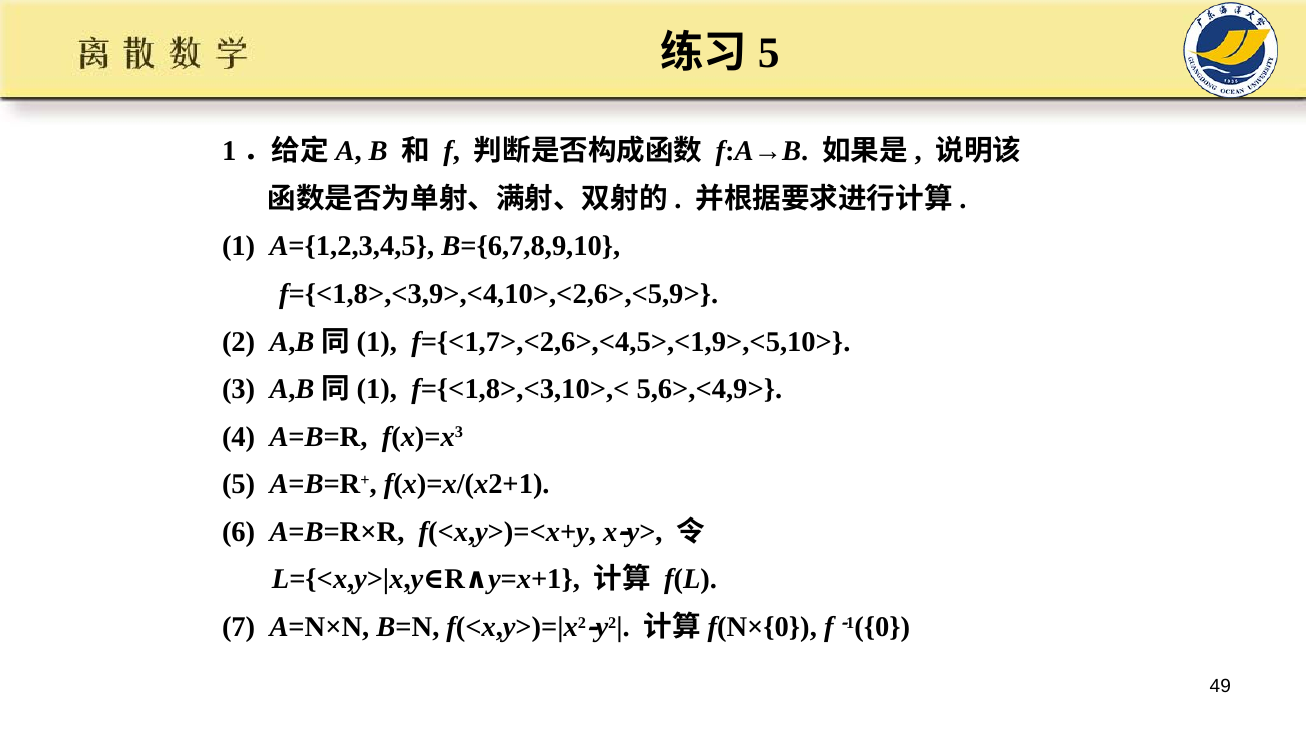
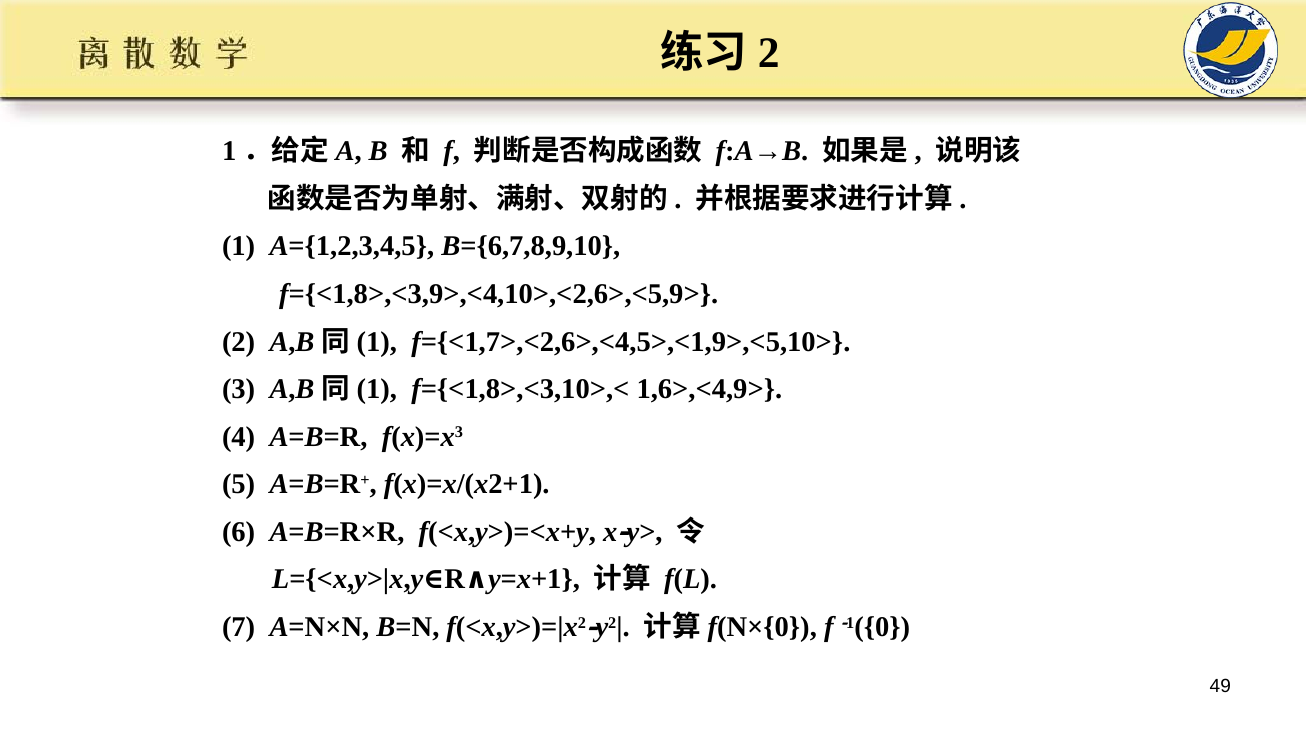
5: 5 -> 2 (769, 53)
5,6>,<4,9>: 5,6>,<4,9> -> 1,6>,<4,9> (709, 390)
